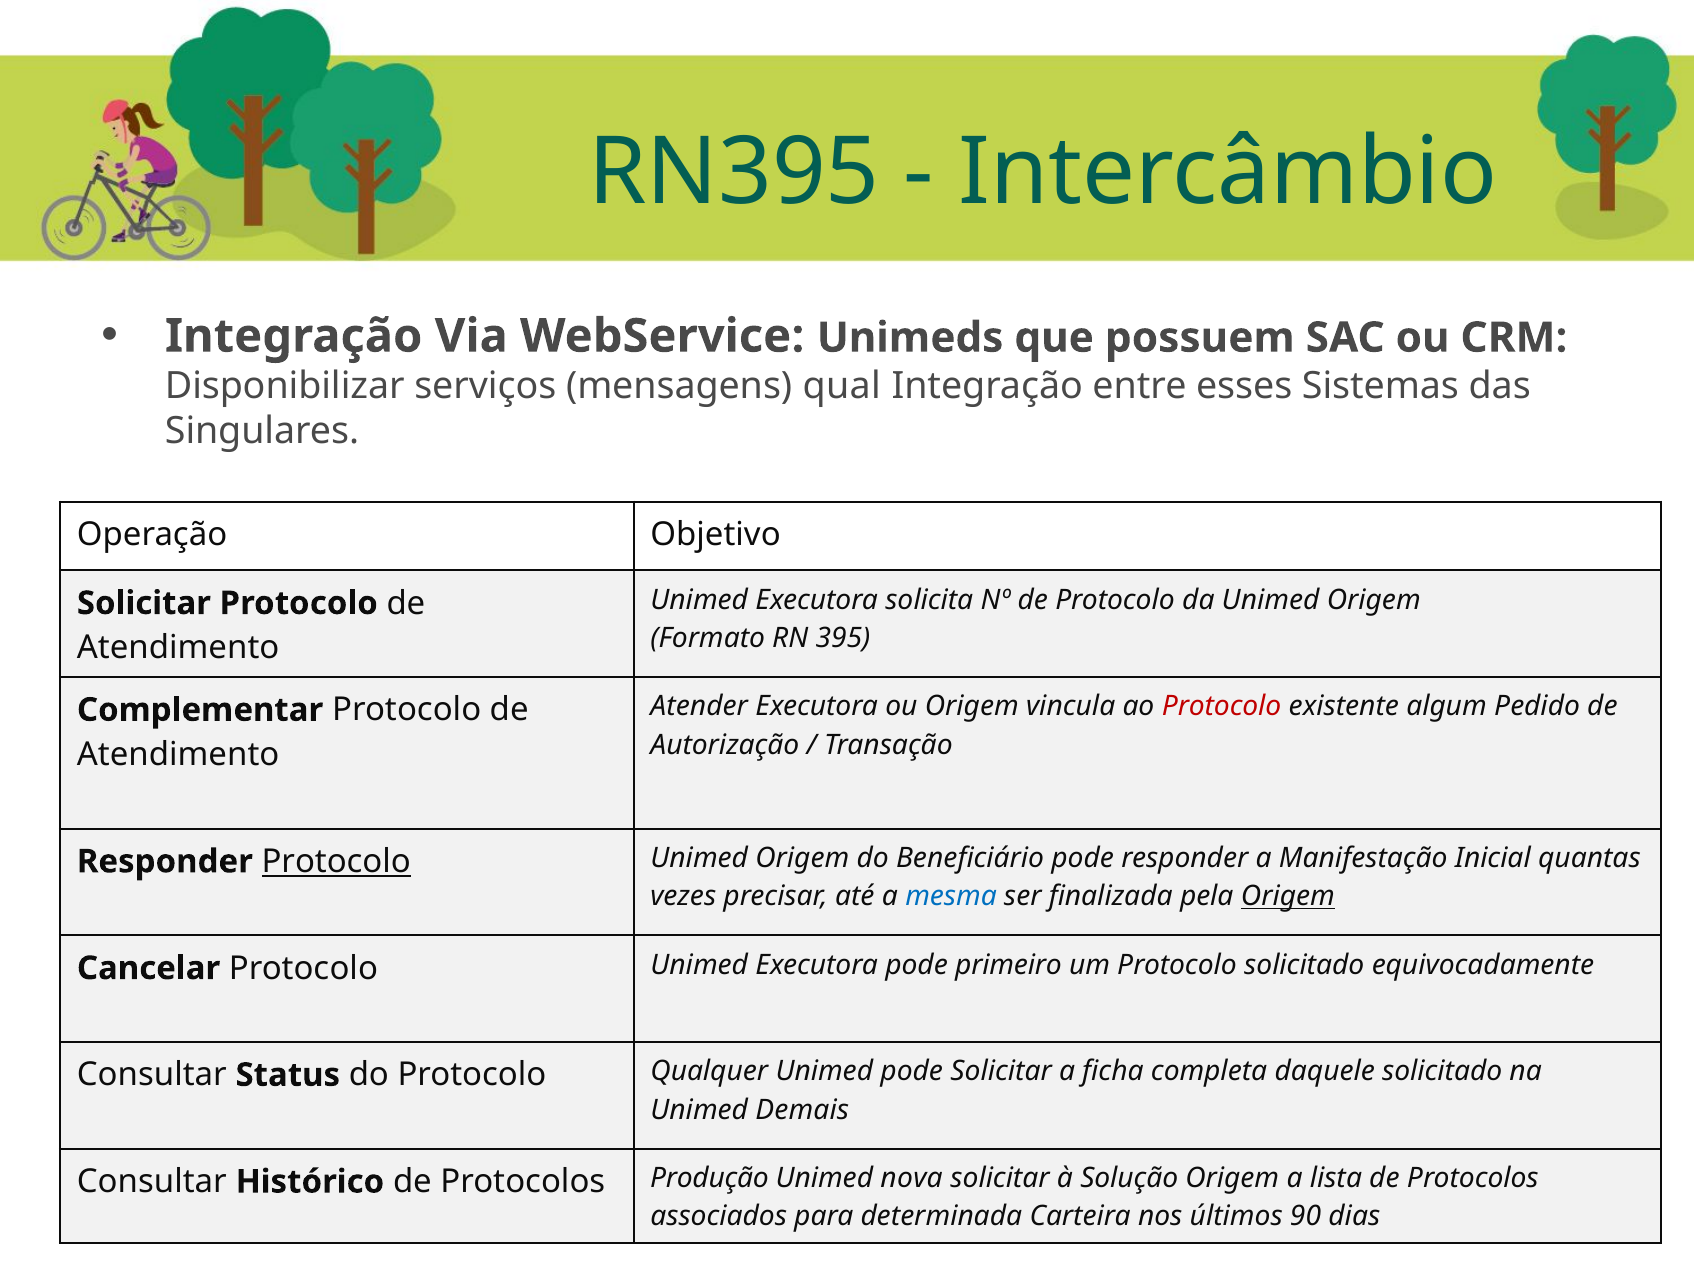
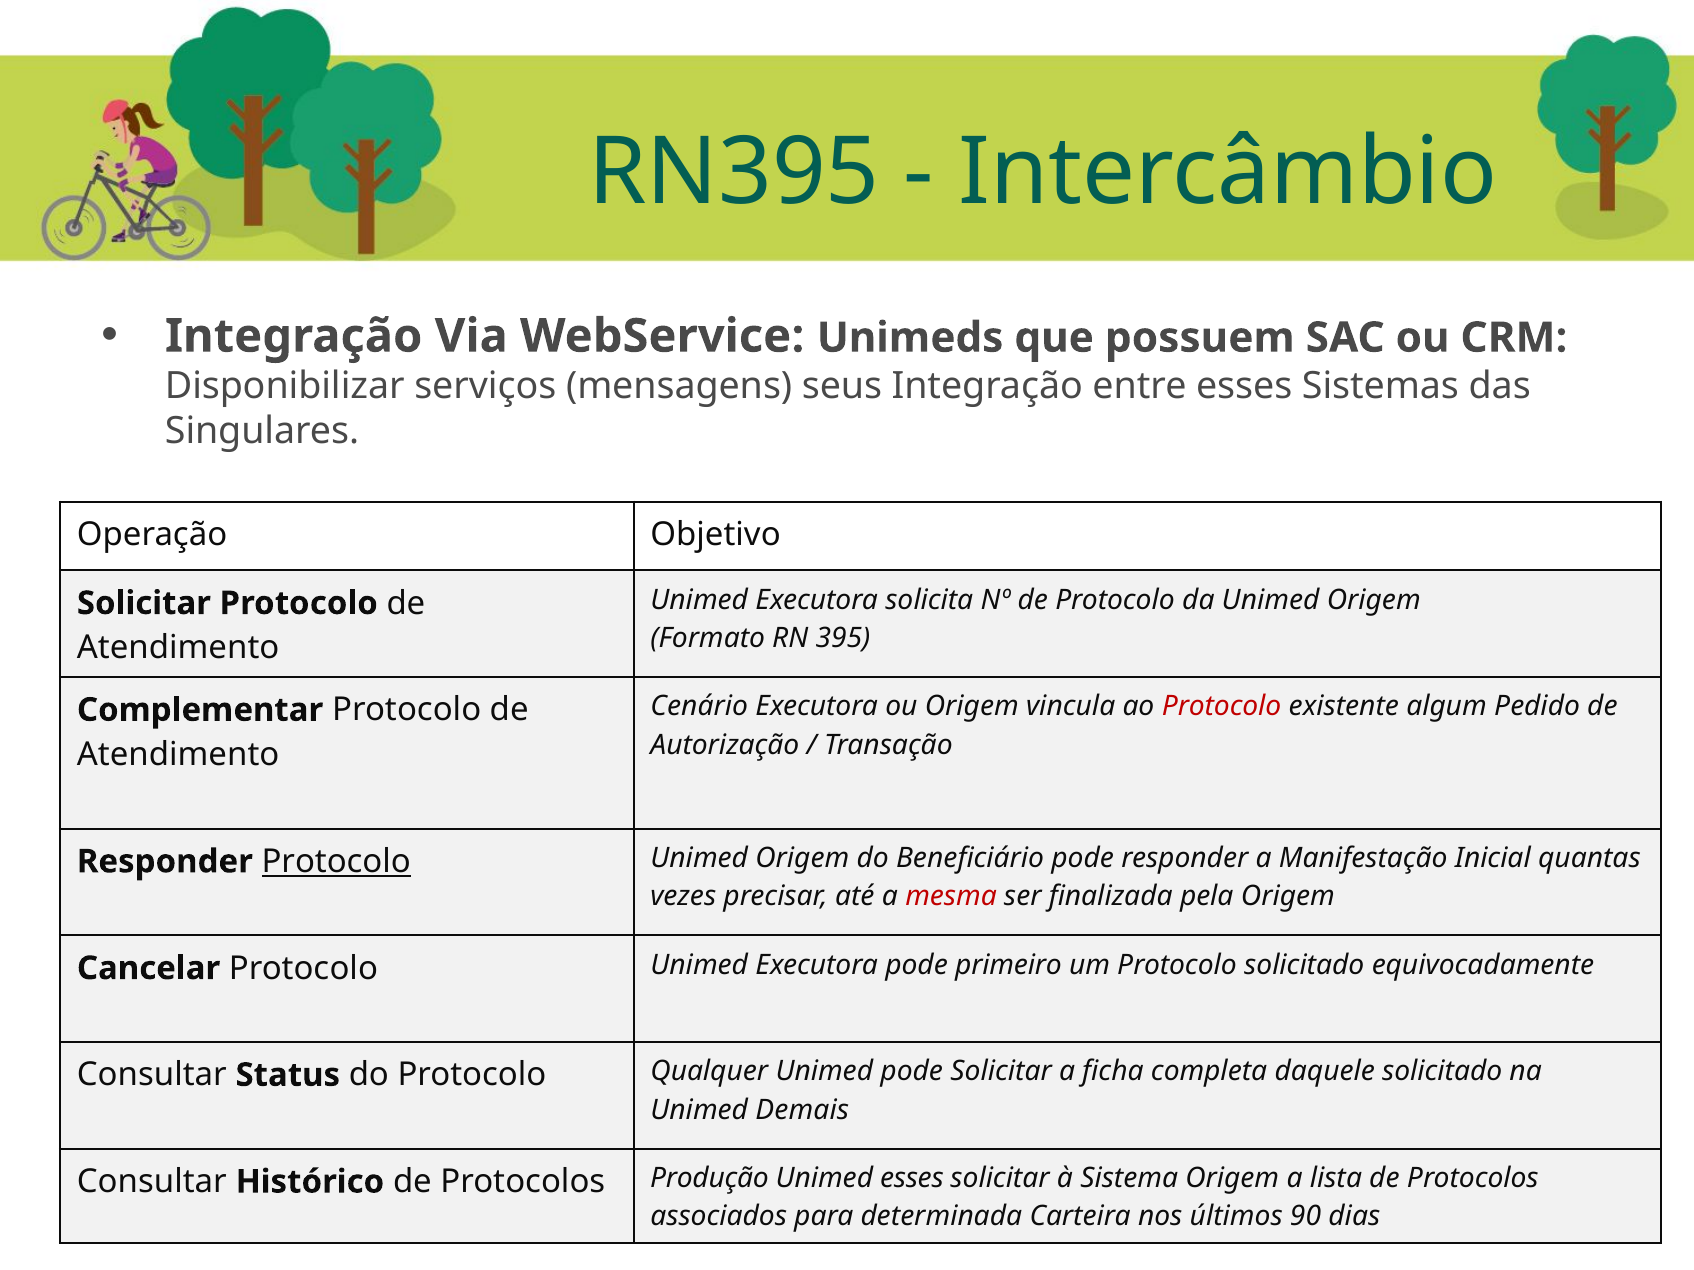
qual: qual -> seus (842, 386)
Atender: Atender -> Cenário (699, 707)
mesma colour: blue -> red (951, 897)
Origem underline: present -> none (1288, 897)
Unimed nova: nova -> esses (912, 1179)
Solução: Solução -> Sistema (1129, 1179)
